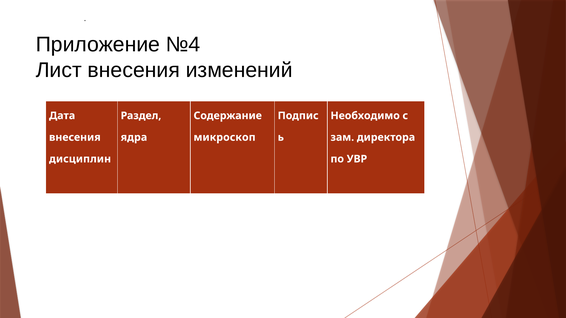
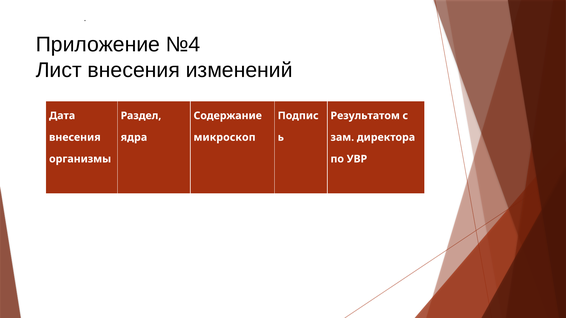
Необходимо: Необходимо -> Результатом (365, 116)
дисциплин: дисциплин -> организмы (80, 159)
